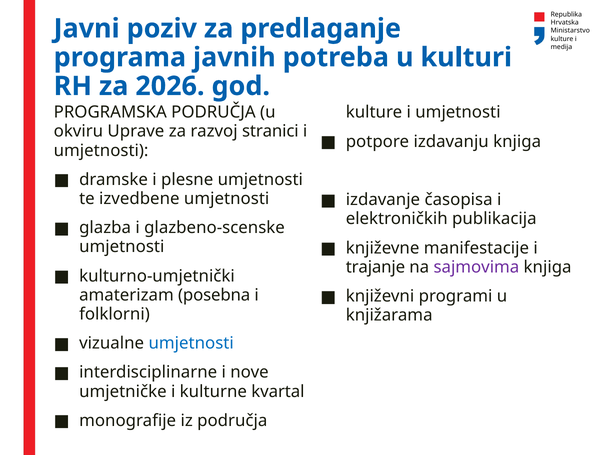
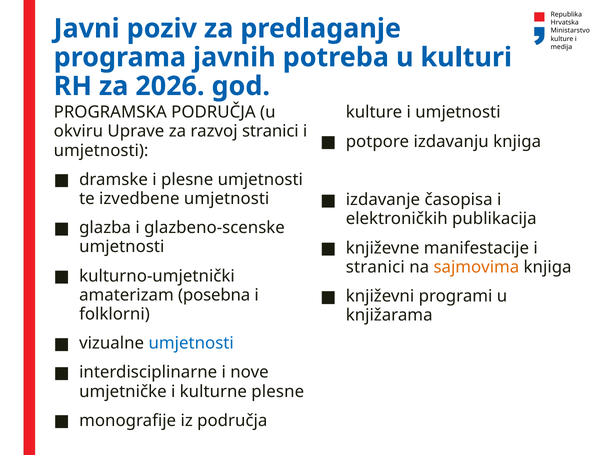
trajanje: trajanje -> stranici (375, 267)
sajmovima colour: purple -> orange (476, 267)
kulturne kvartal: kvartal -> plesne (278, 391)
